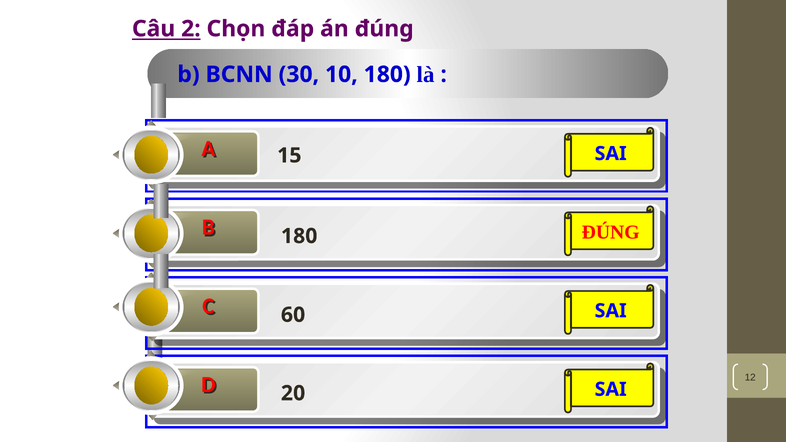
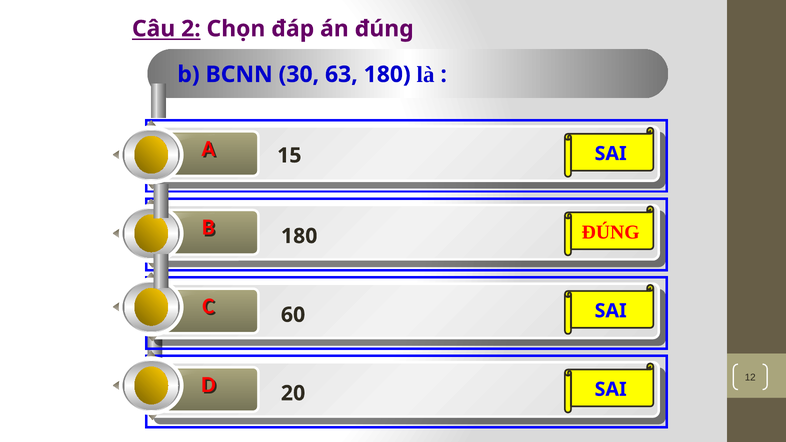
10: 10 -> 63 (341, 74)
